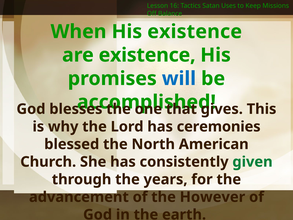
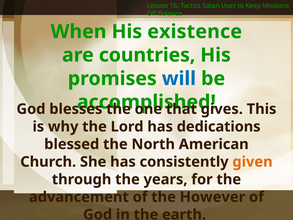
are existence: existence -> countries (147, 55)
ceremonies: ceremonies -> dedications (219, 126)
given colour: green -> orange (252, 162)
